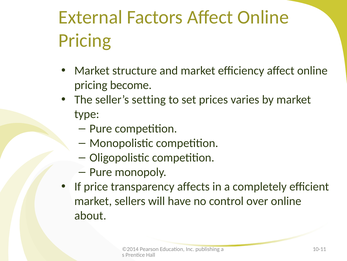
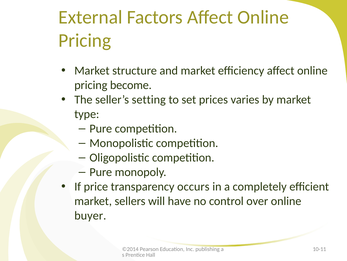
affects: affects -> occurs (193, 186)
about: about -> buyer (90, 215)
